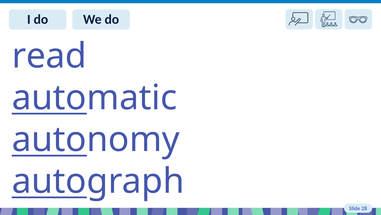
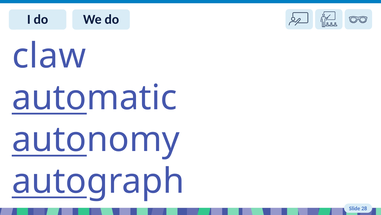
read: read -> claw (49, 56)
